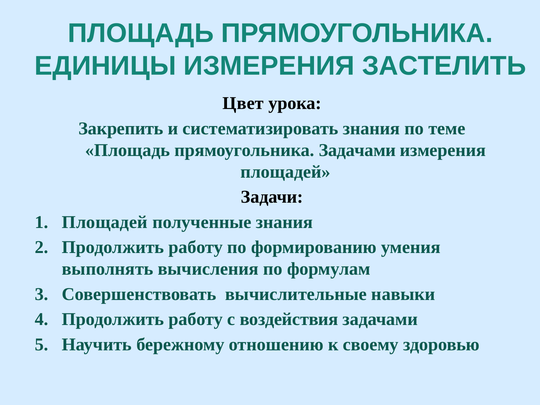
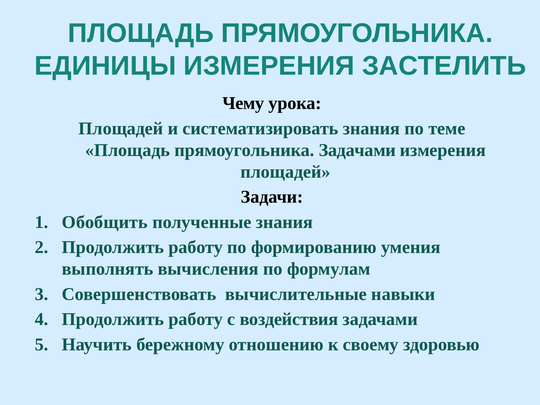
Цвет: Цвет -> Чему (243, 103)
Закрепить: Закрепить -> Площадей (121, 129)
Площадей: Площадей -> Обобщить (105, 222)
